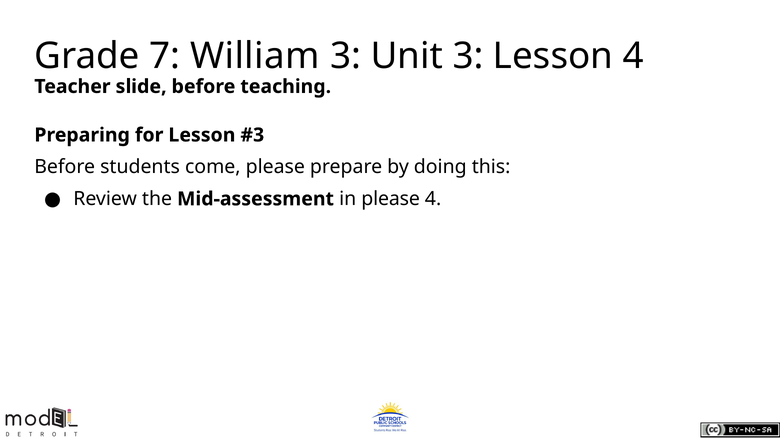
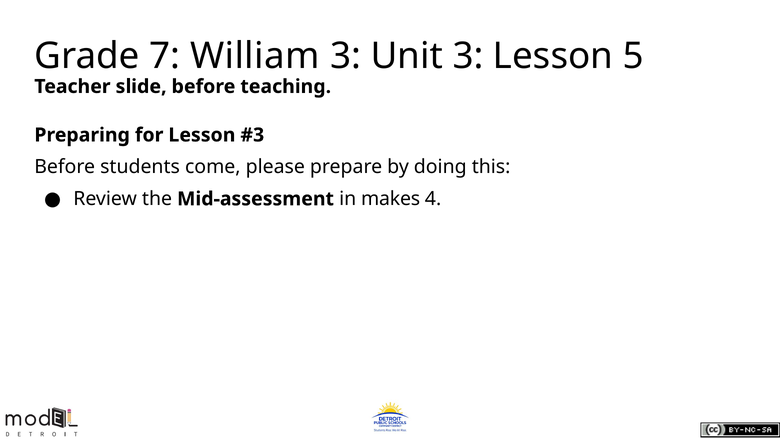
Lesson 4: 4 -> 5 (633, 56)
in please: please -> makes (391, 199)
